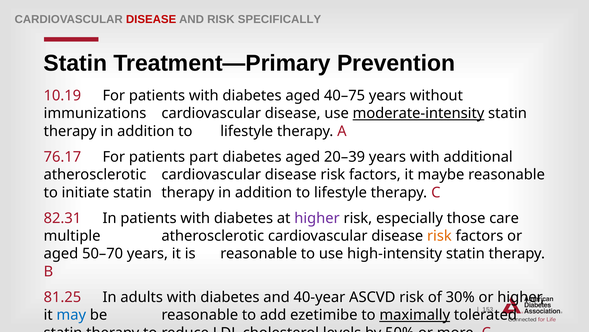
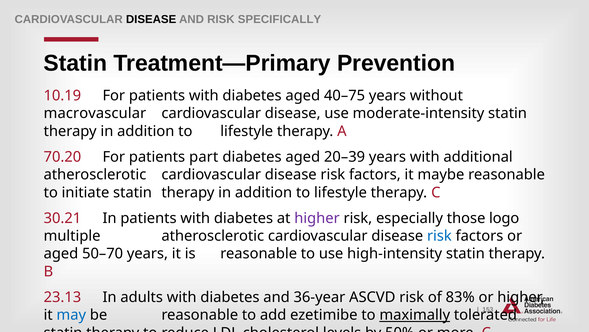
DISEASE colour: red -> black (151, 19)
immunizations: immunizations -> macrovascular (95, 113)
moderate-intensity underline: present -> none (418, 113)
76.17: 76.17 -> 70.20 (62, 157)
82.31: 82.31 -> 30.21 (62, 218)
care: care -> logo (504, 218)
risk colour: orange -> blue (439, 236)
81.25: 81.25 -> 23.13 (62, 297)
40-year: 40-year -> 36-year (319, 297)
30%: 30% -> 83% (460, 297)
